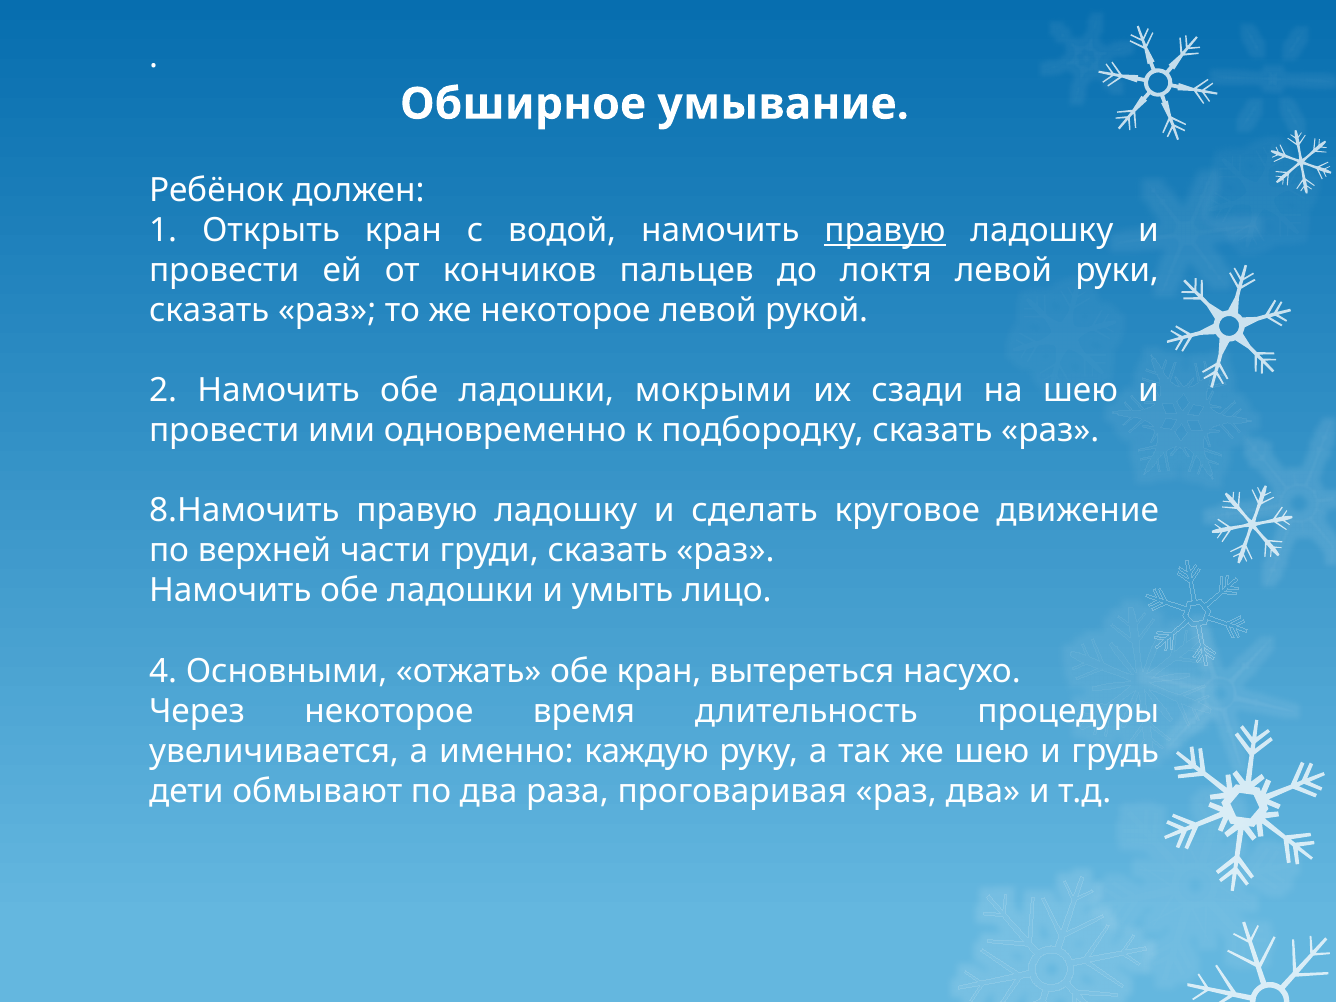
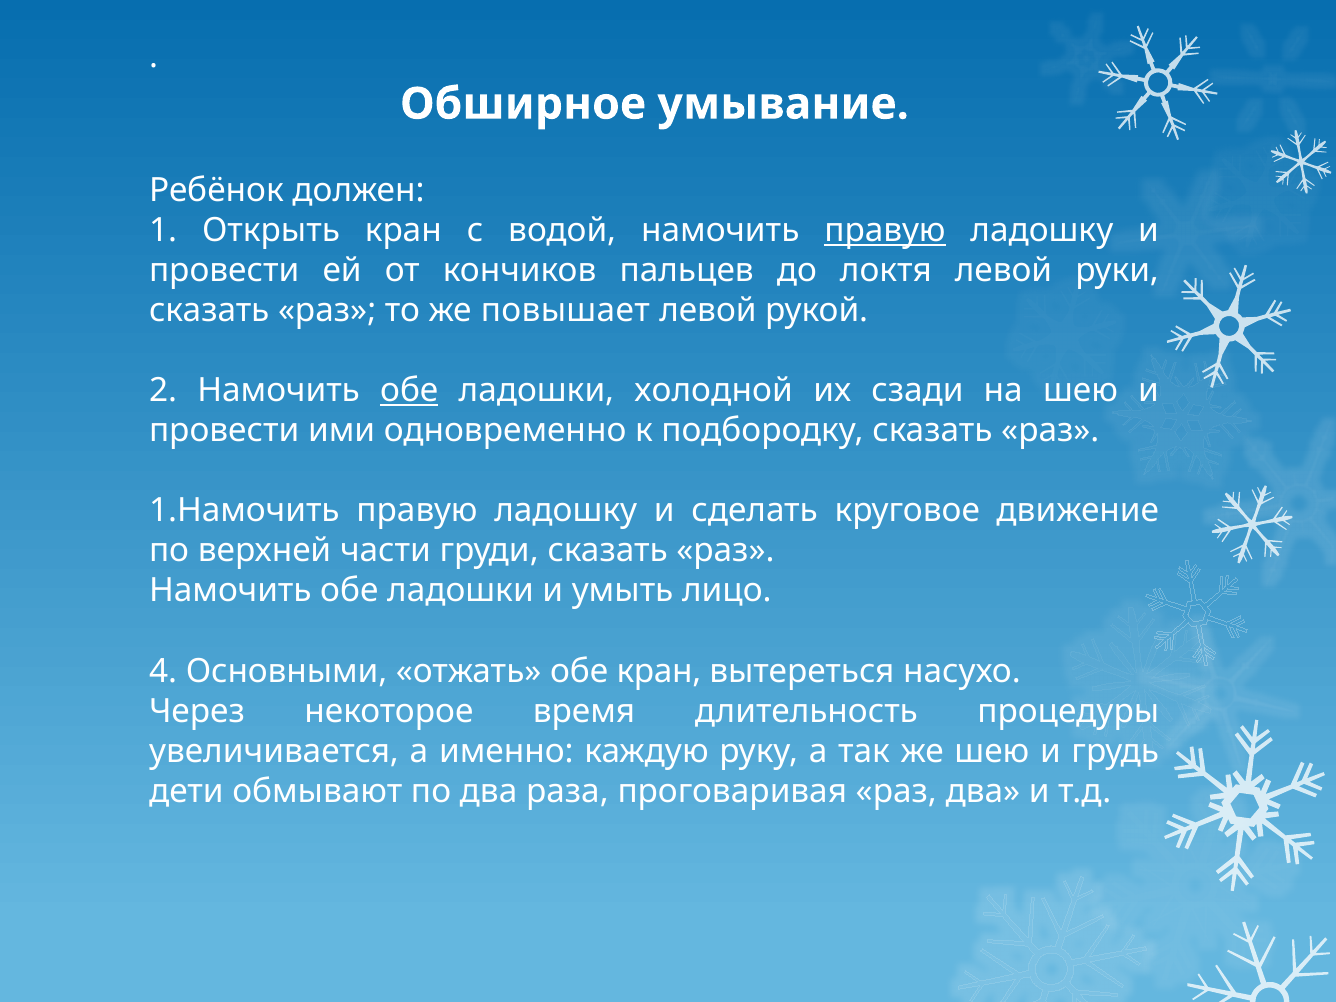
же некоторое: некоторое -> повышает (565, 310)
обе underline: none -> present (409, 390)
мокрыми: мокрыми -> холодной (714, 390)
8.Намочить: 8.Намочить -> 1.Намочить (244, 511)
